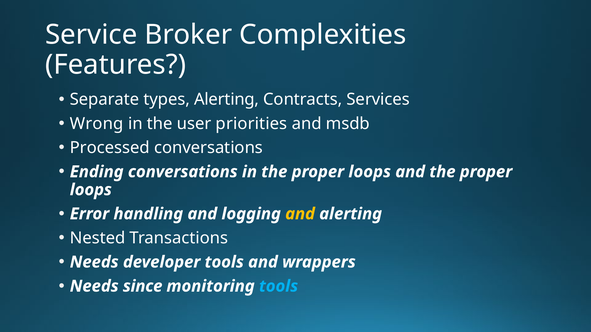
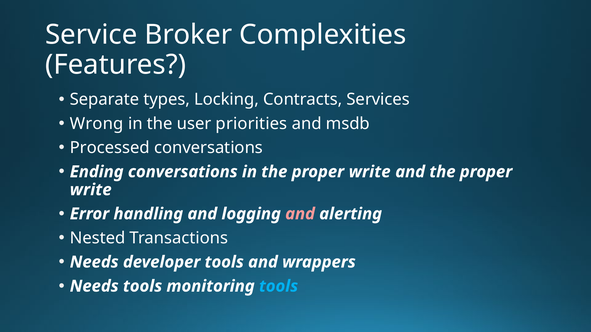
types Alerting: Alerting -> Locking (226, 100)
in the proper loops: loops -> write (370, 172)
loops: loops -> write (91, 190)
and colour: yellow -> pink (300, 214)
Needs since: since -> tools (143, 287)
